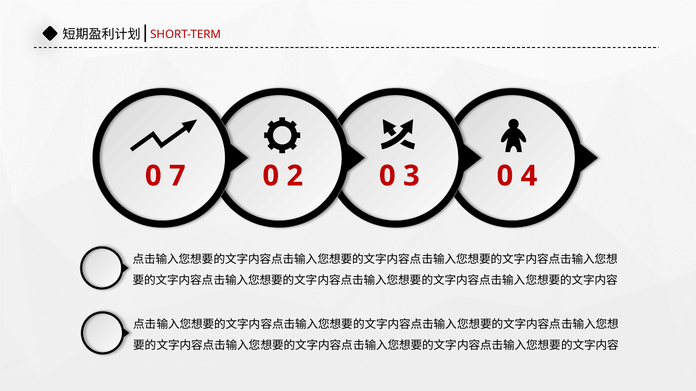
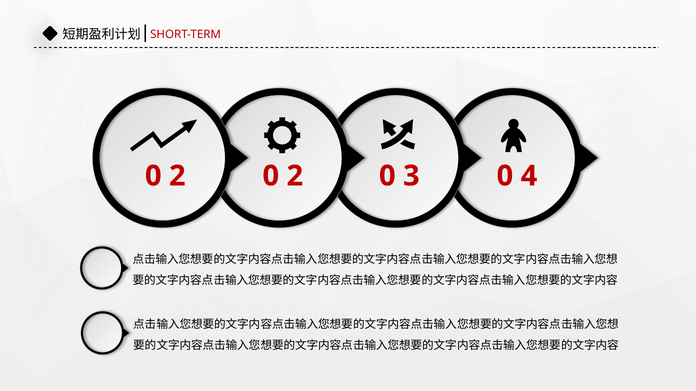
7: 7 -> 2 (177, 176)
